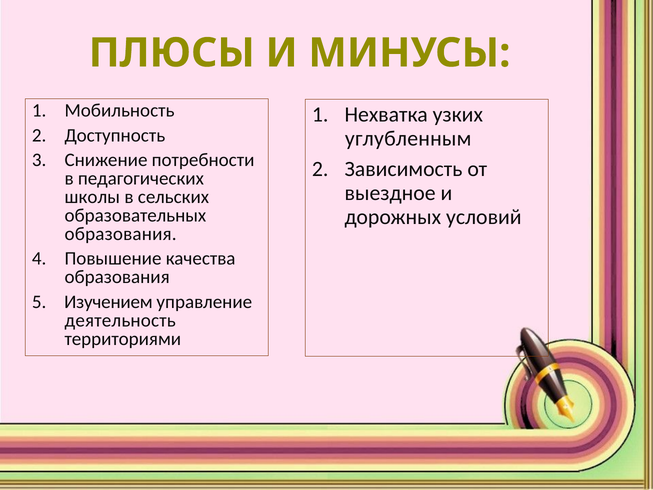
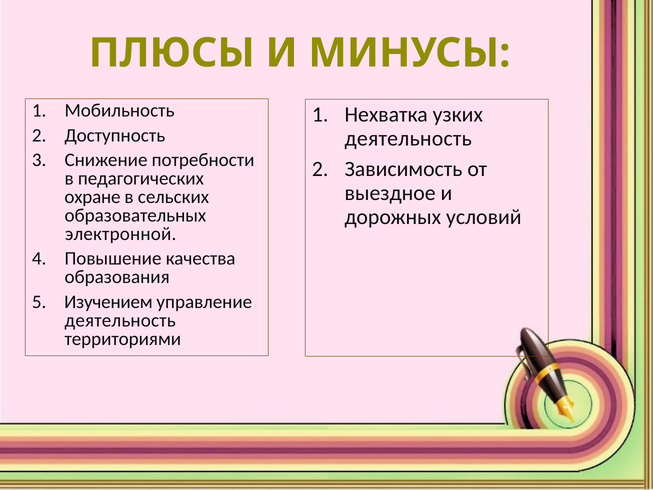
углубленным: углубленным -> деятельность (408, 138)
школы: школы -> охране (92, 197)
образования: образования -> электронной (121, 234)
